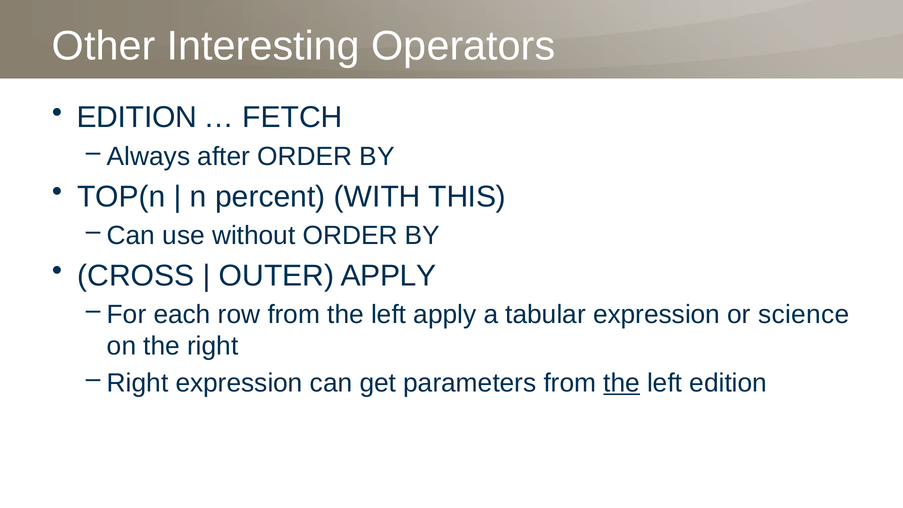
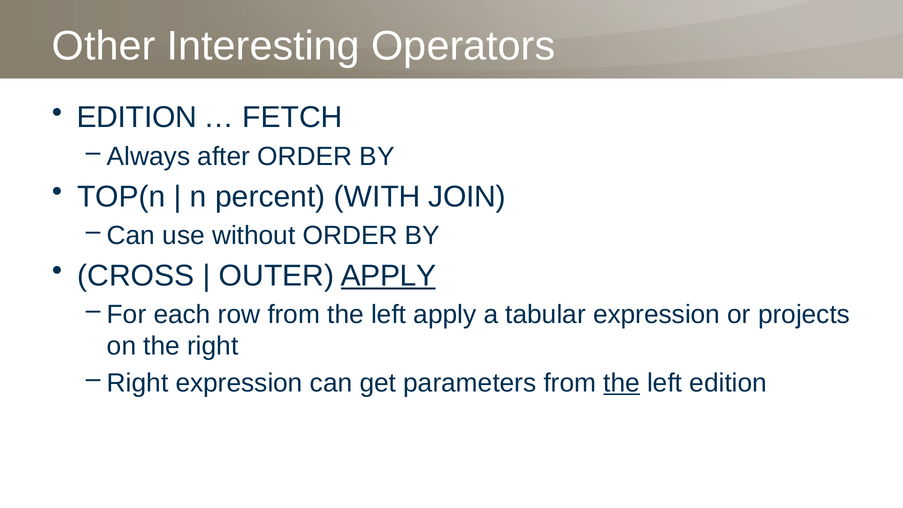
THIS: THIS -> JOIN (467, 197)
APPLY underline: none -> present (388, 276)
science: science -> projects (804, 314)
